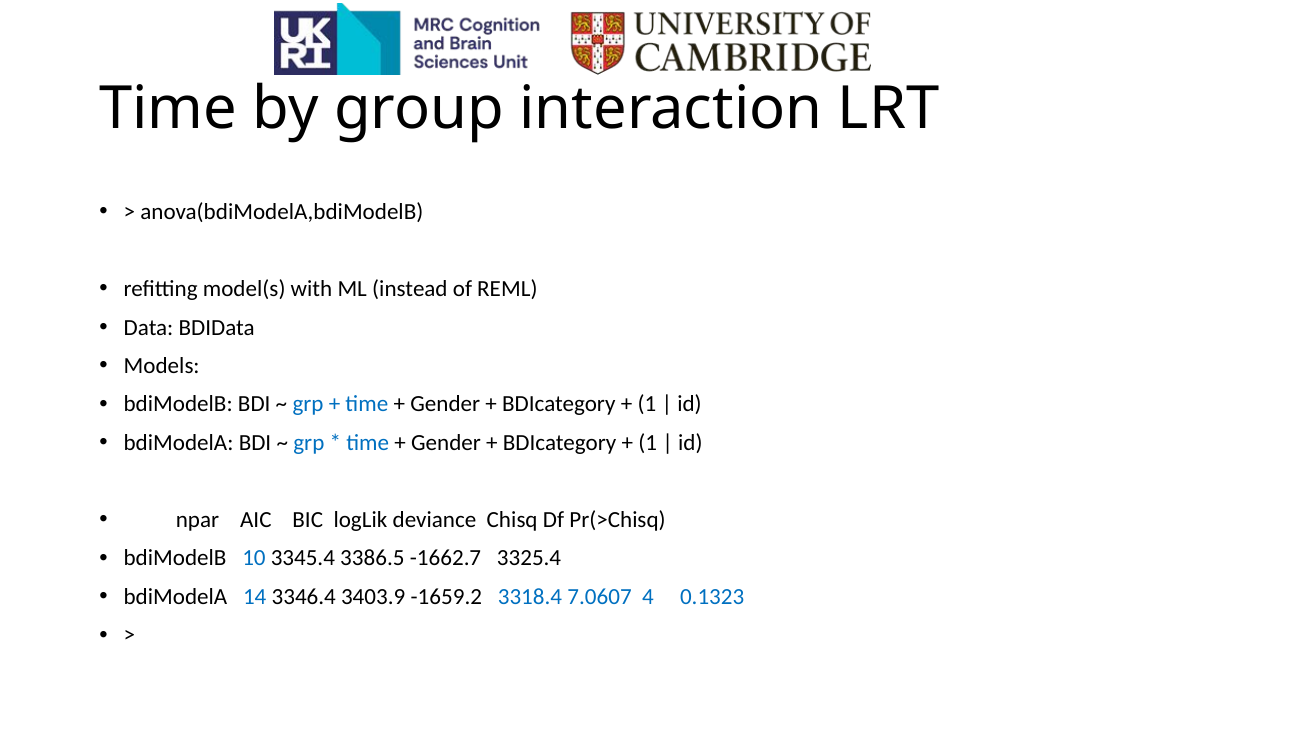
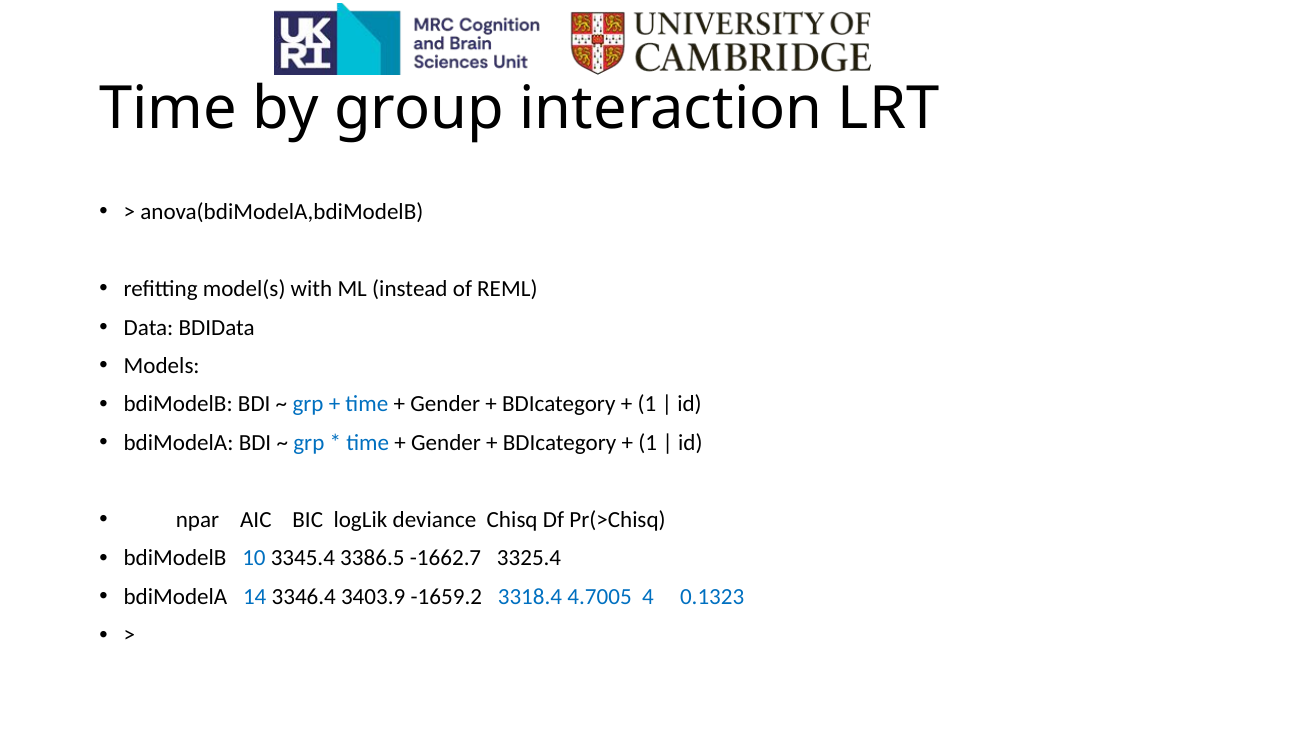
7.0607: 7.0607 -> 4.7005 (600, 597)
